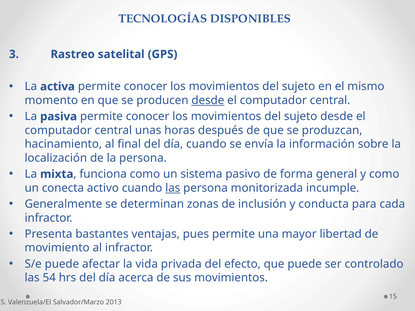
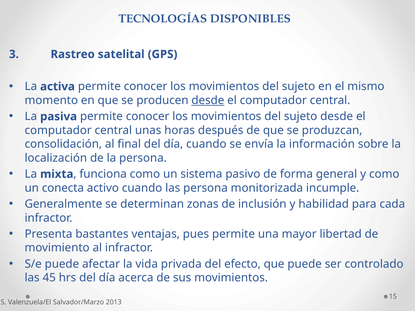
hacinamiento: hacinamiento -> consolidación (63, 144)
las underline: present -> none (173, 188)
conducta: conducta -> habilidad (324, 204)
54: 54 -> 45 (49, 278)
